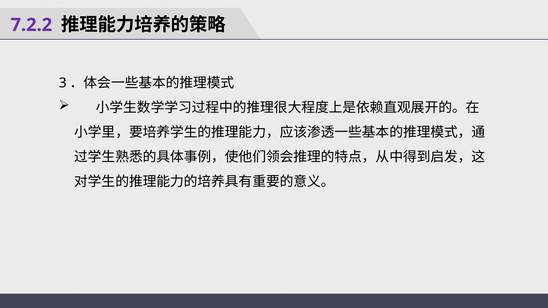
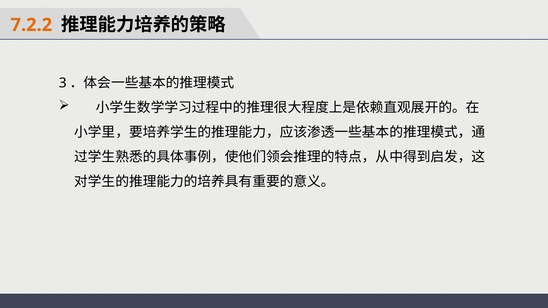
7.2.2 colour: purple -> orange (31, 25)
